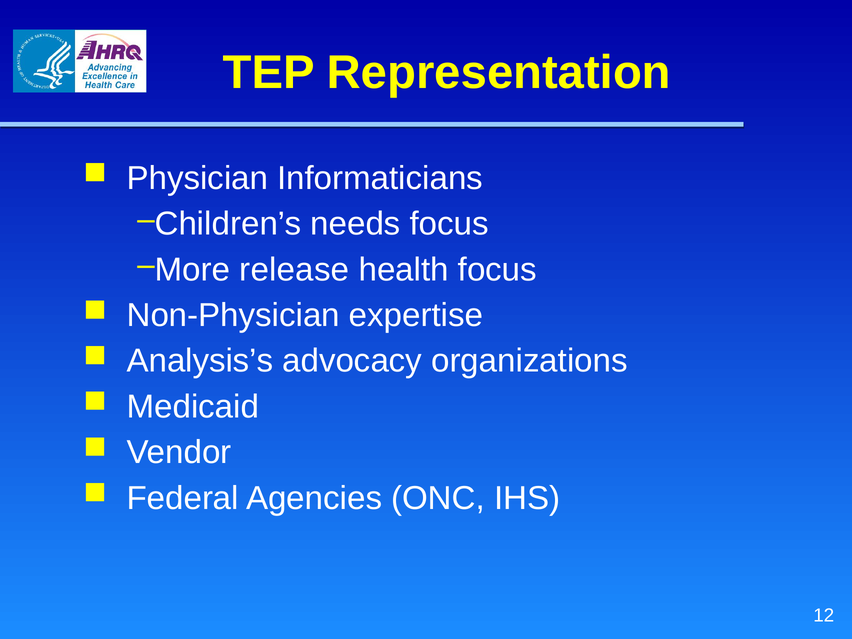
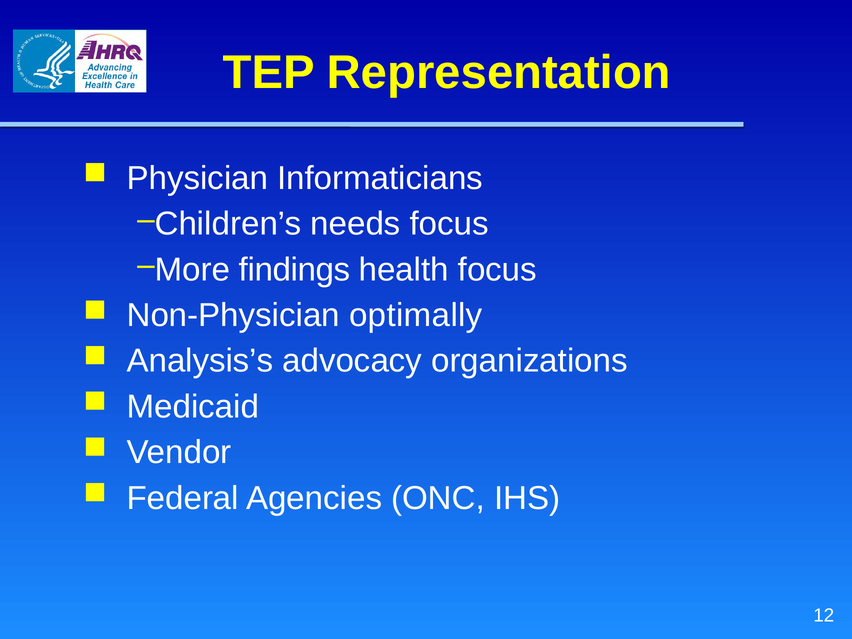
release: release -> findings (295, 270)
expertise: expertise -> optimally (416, 315)
